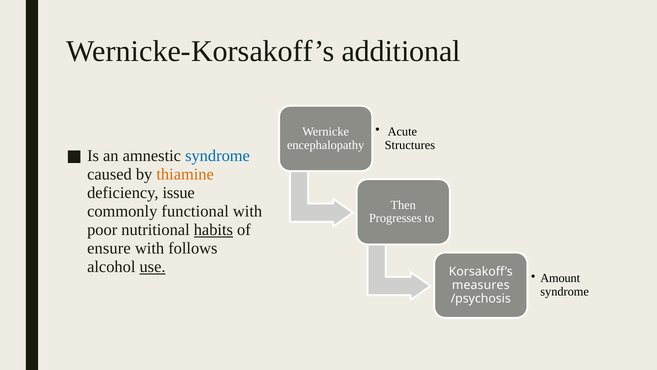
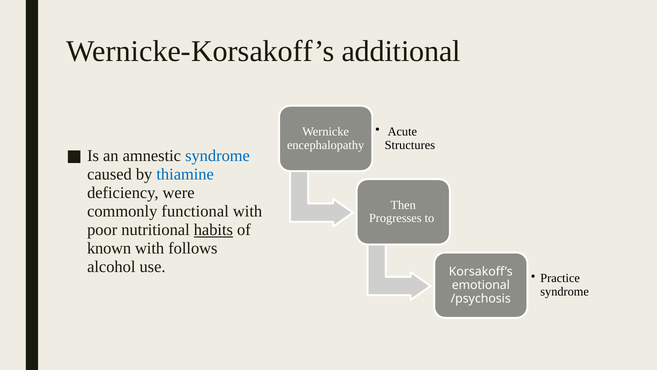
thiamine colour: orange -> blue (185, 174)
issue: issue -> were (179, 193)
ensure: ensure -> known (109, 248)
use underline: present -> none (153, 267)
Amount: Amount -> Practice (560, 278)
measures: measures -> emotional (481, 285)
